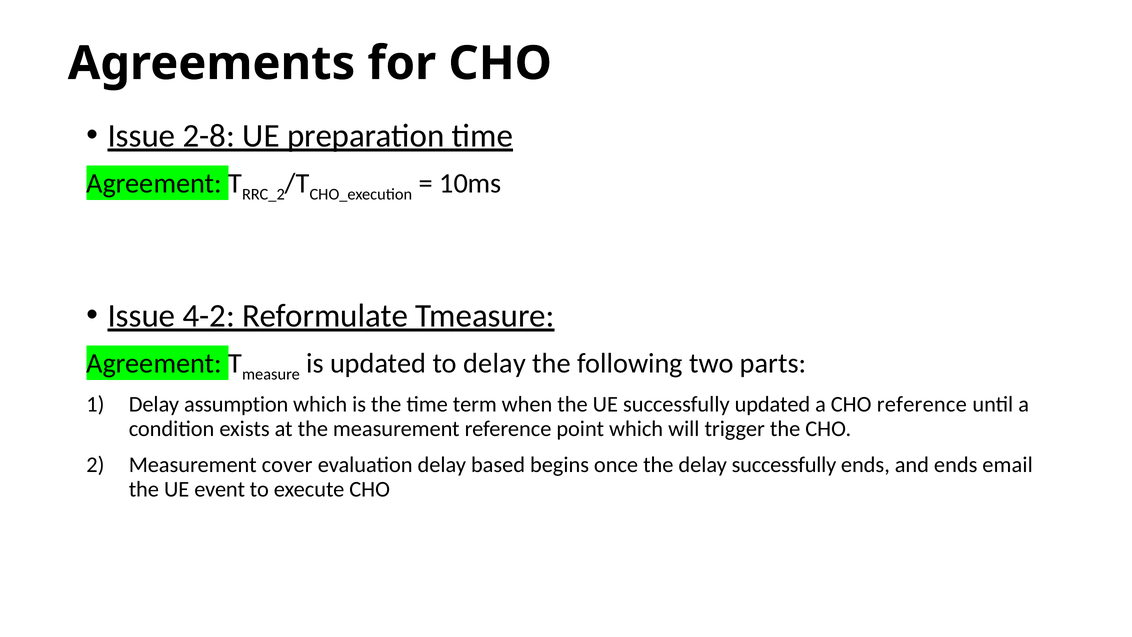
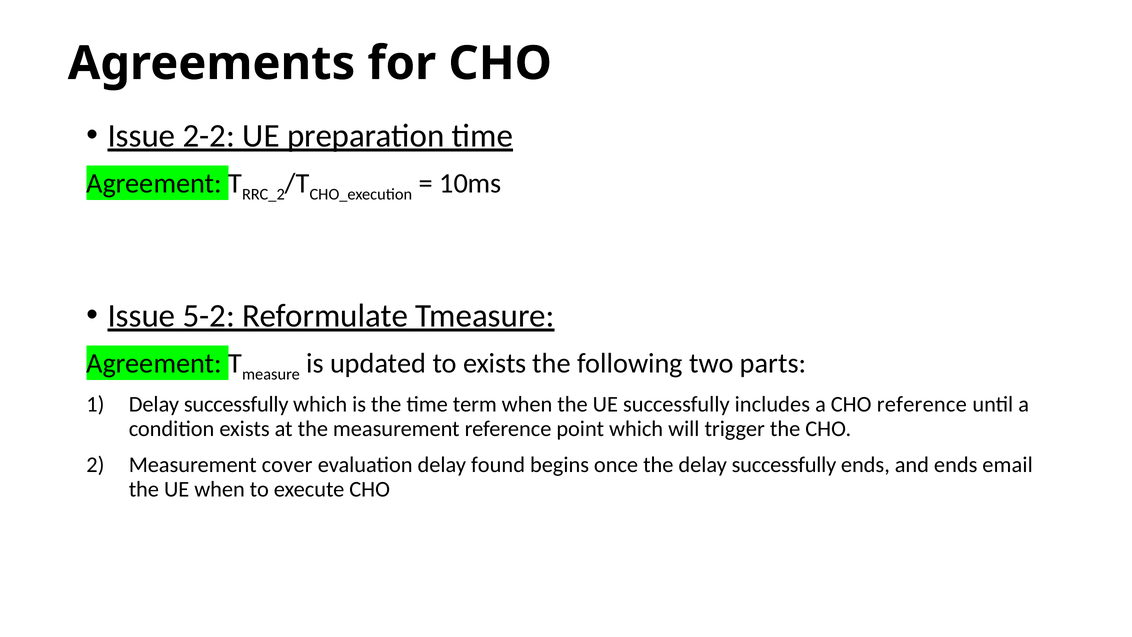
2-8: 2-8 -> 2-2 (209, 136)
4-2: 4-2 -> 5-2 (209, 316)
to delay: delay -> exists (495, 363)
assumption: assumption -> successfully (236, 404)
successfully updated: updated -> includes (772, 404)
based: based -> found (498, 465)
UE event: event -> when (220, 489)
